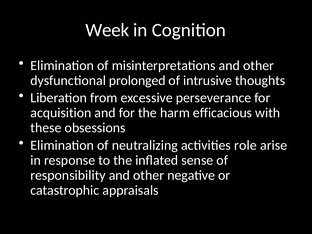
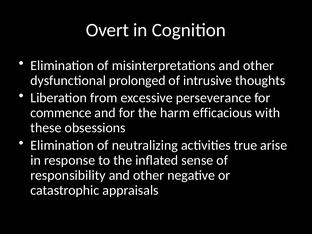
Week: Week -> Overt (107, 30)
acquisition: acquisition -> commence (61, 113)
role: role -> true (246, 145)
